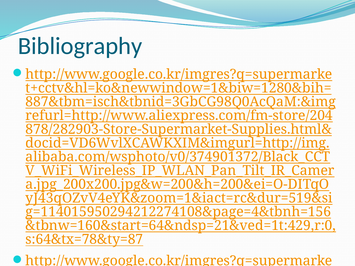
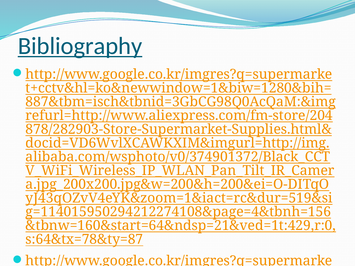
Bibliography underline: none -> present (80, 46)
